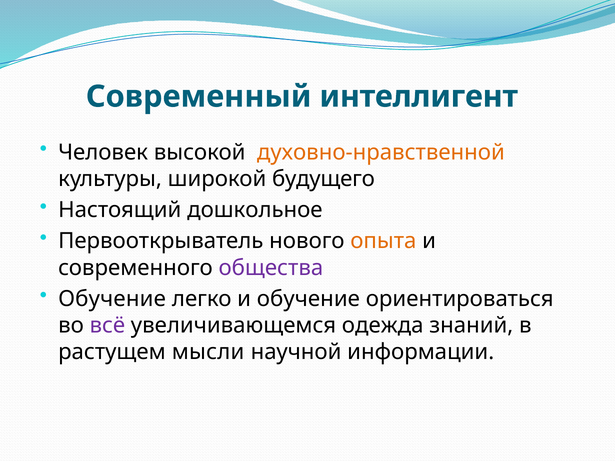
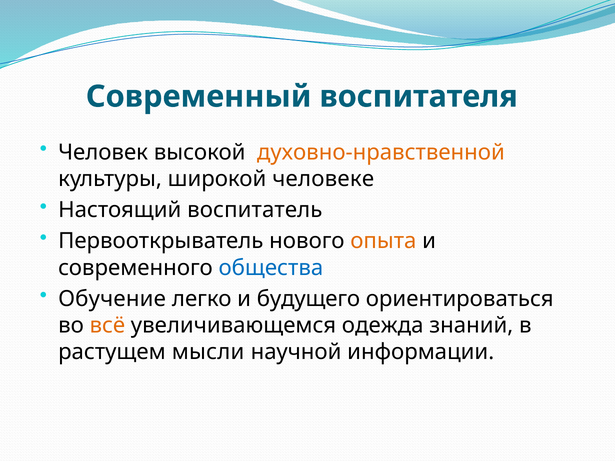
интеллигент: интеллигент -> воспитателя (419, 97)
будущего: будущего -> человеке (323, 179)
дошкольное: дошкольное -> воспитатель (255, 210)
общества colour: purple -> blue (271, 268)
и обучение: обучение -> будущего (309, 299)
всё colour: purple -> orange (107, 326)
